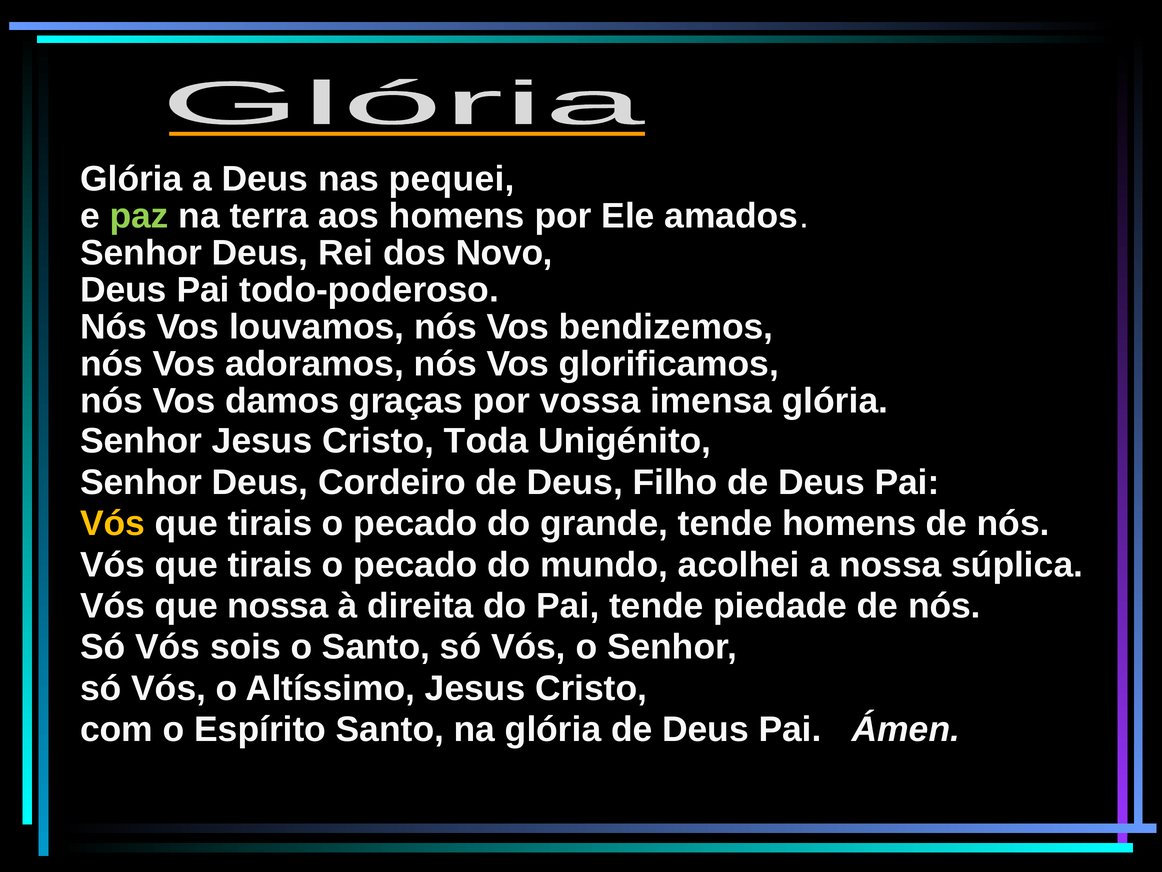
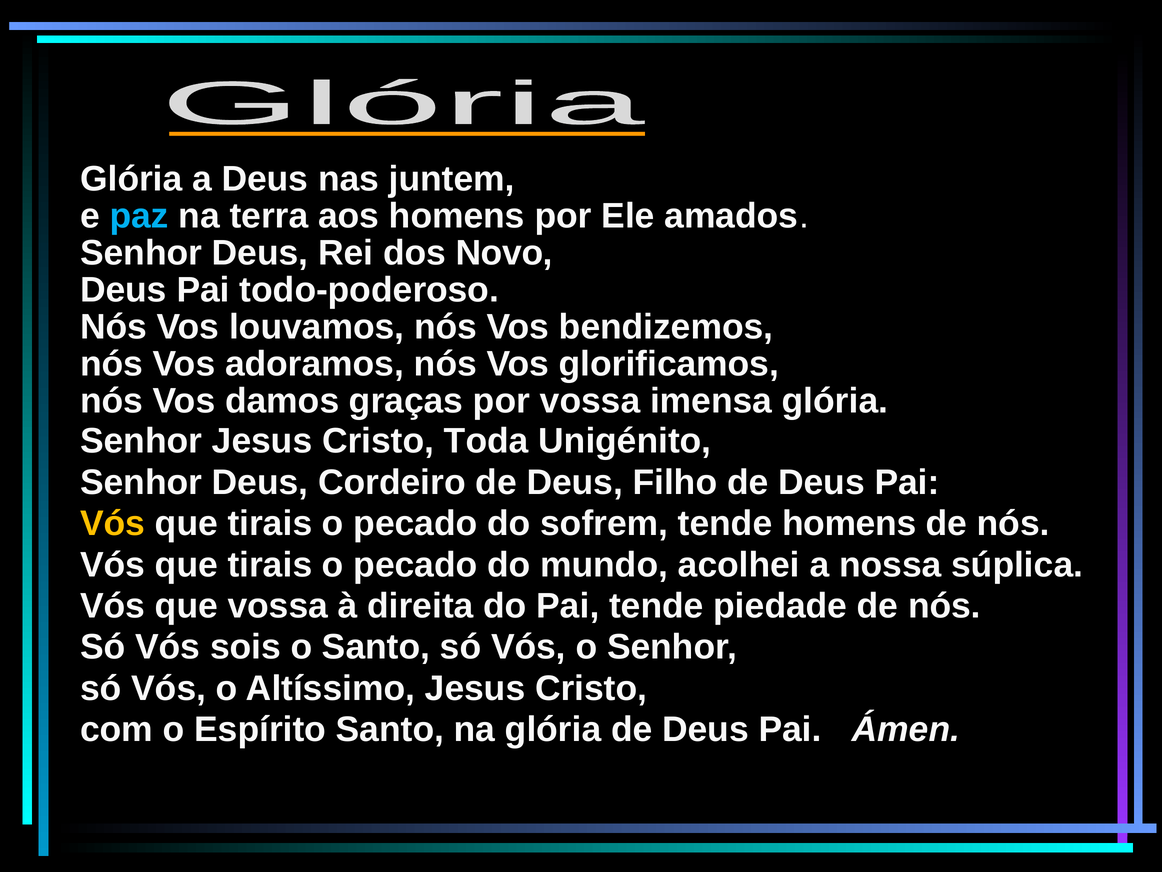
pequei: pequei -> juntem (452, 179)
paz colour: light green -> light blue (139, 216)
grande: grande -> sofrem (604, 523)
que nossa: nossa -> vossa (278, 606)
